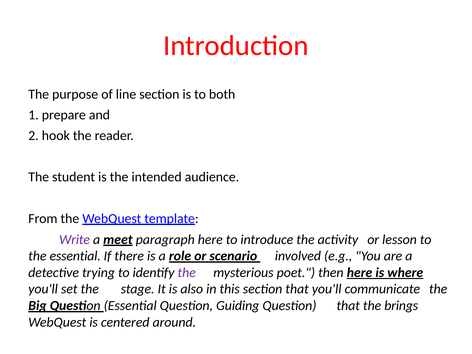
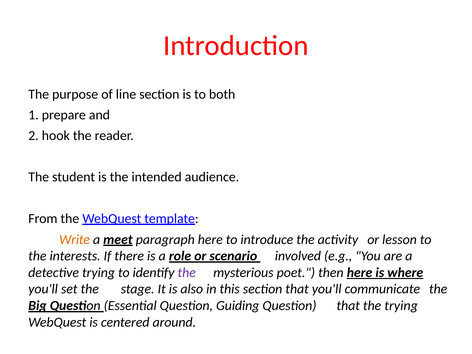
Write colour: purple -> orange (75, 240)
the essential: essential -> interests (75, 256)
the brings: brings -> trying (401, 306)
